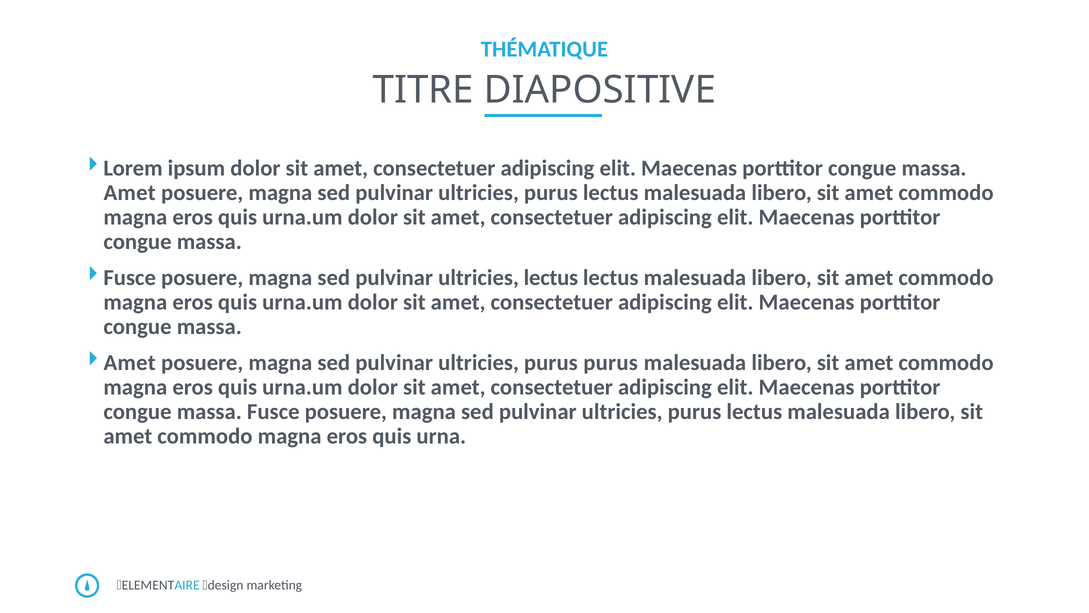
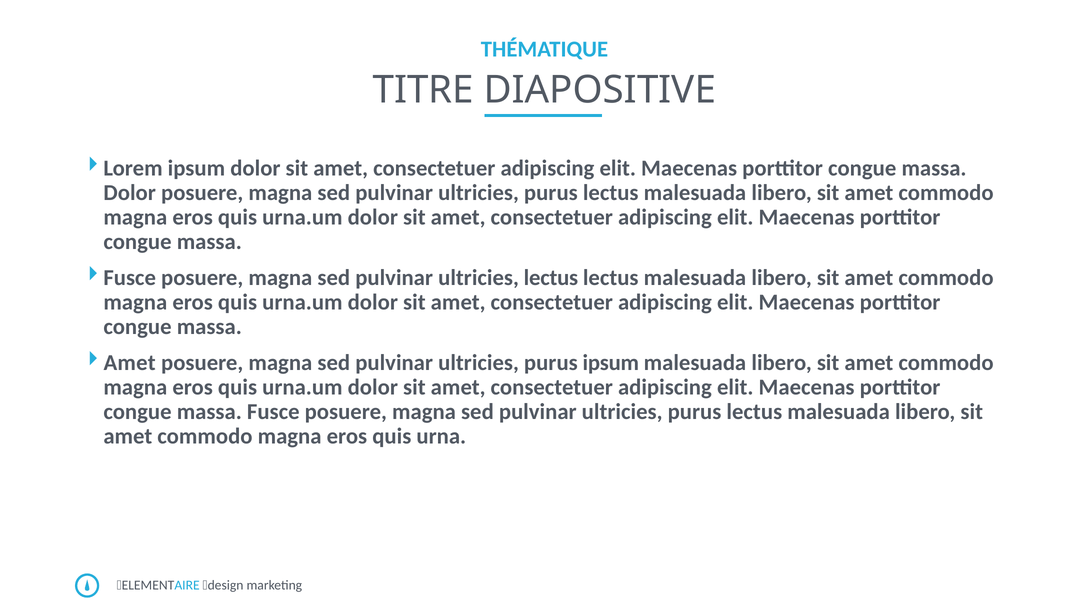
Amet: Amet -> Dolor (130, 193)
purus purus: purus -> ipsum (611, 362)
